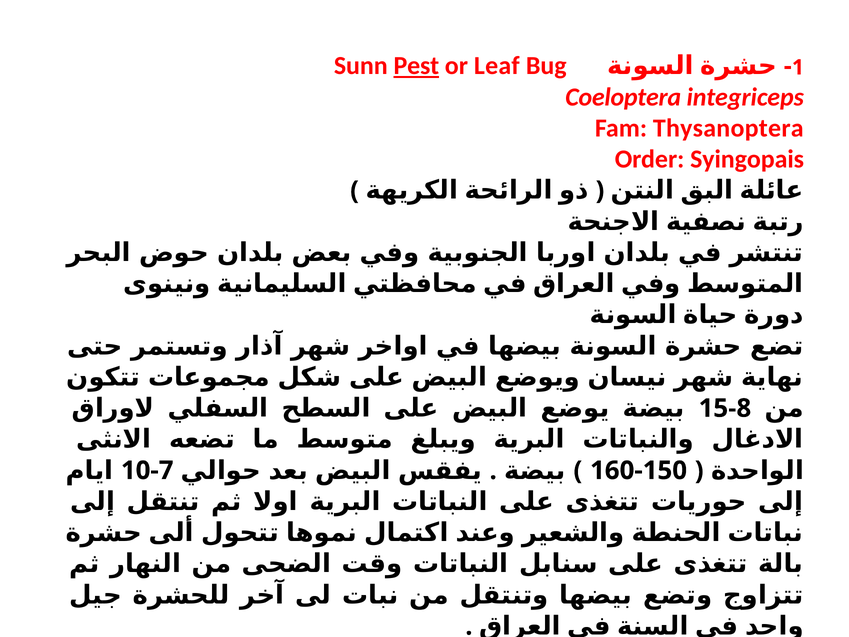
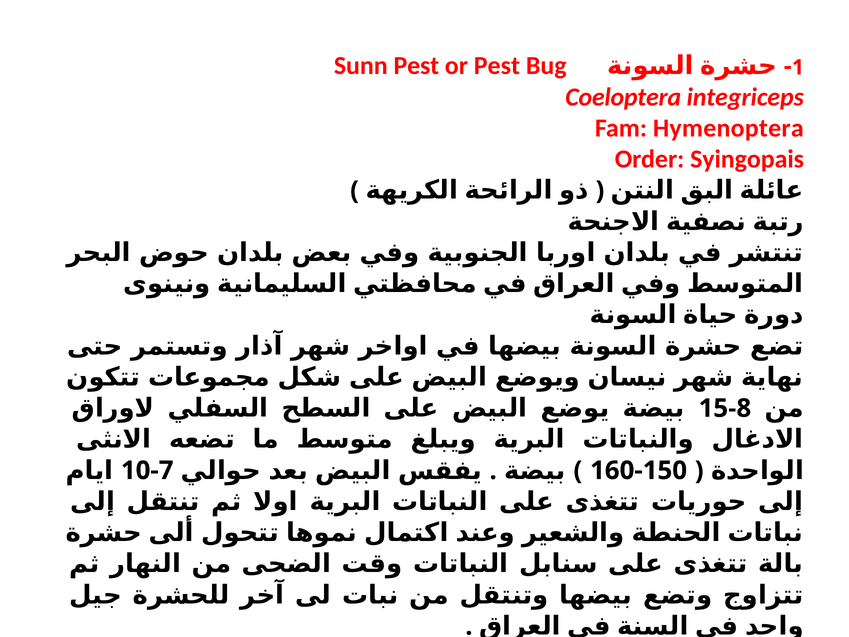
Pest underline: present -> none (416, 66)
or Leaf: Leaf -> Pest (497, 66)
Thysanoptera: Thysanoptera -> Hymenoptera (728, 128)
